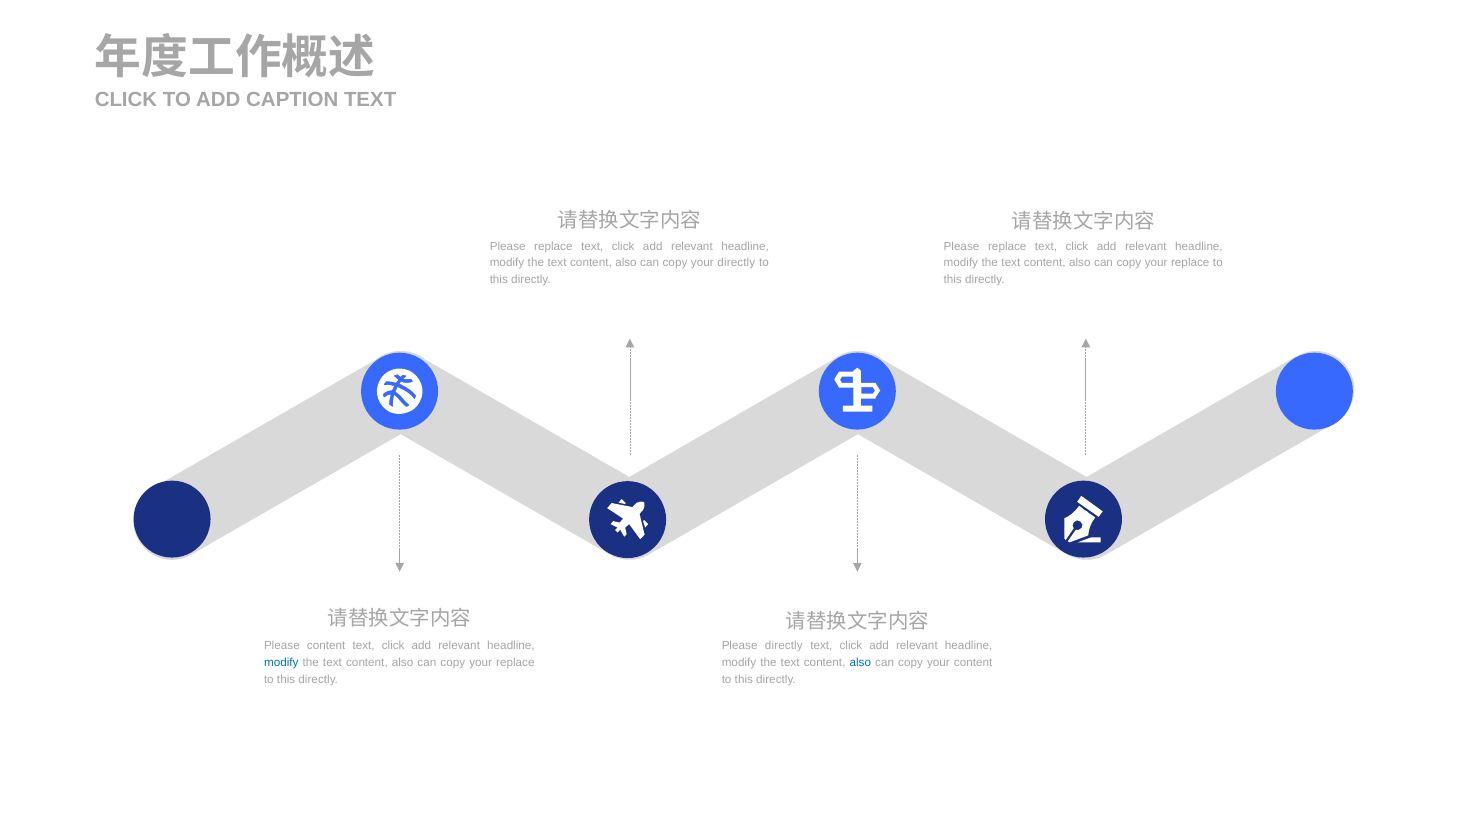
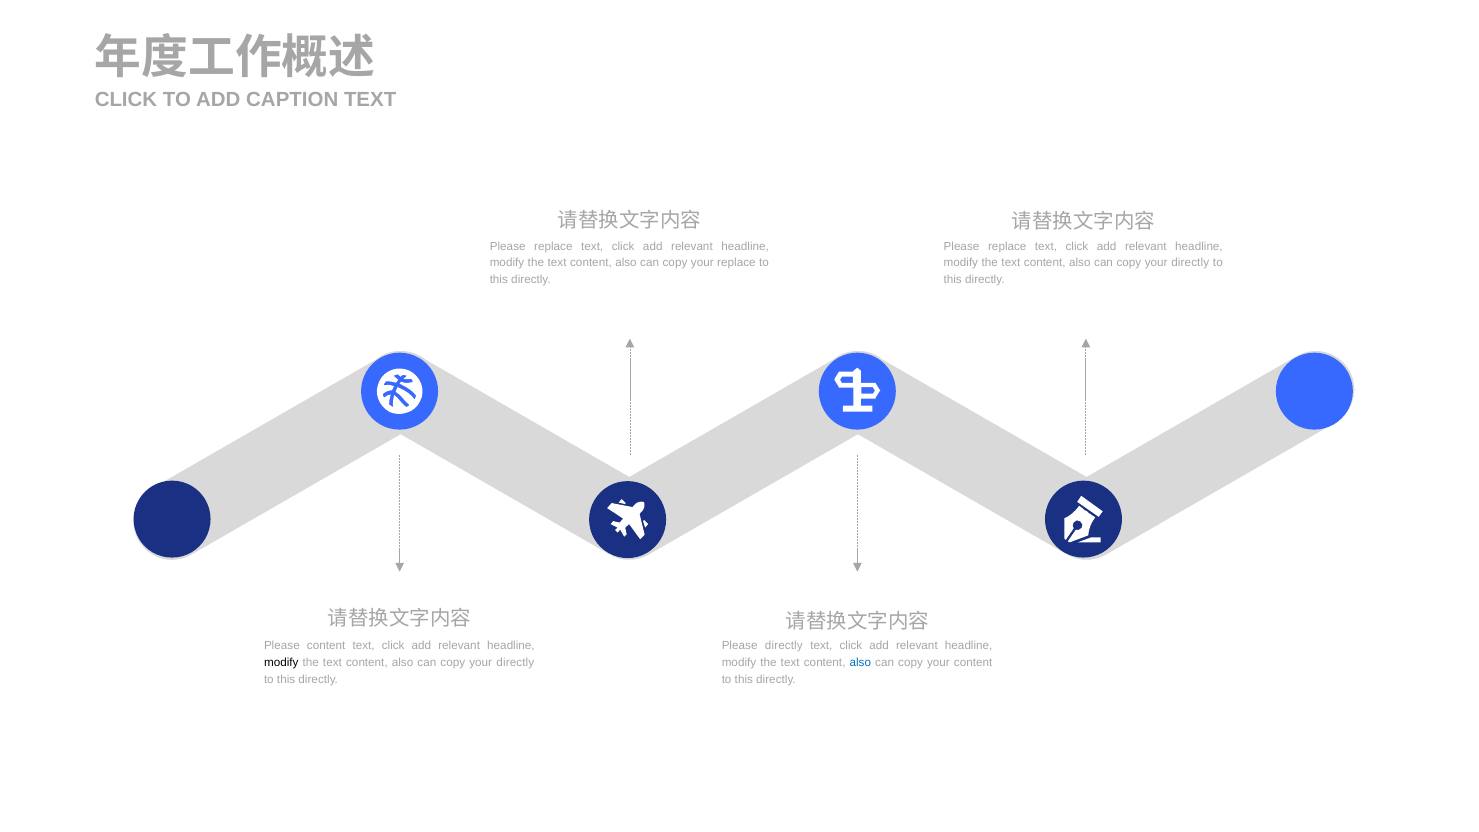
your directly: directly -> replace (736, 263)
replace: replace -> directly (1190, 263)
modify colour: blue -> black (281, 663)
replace: replace -> directly (515, 663)
